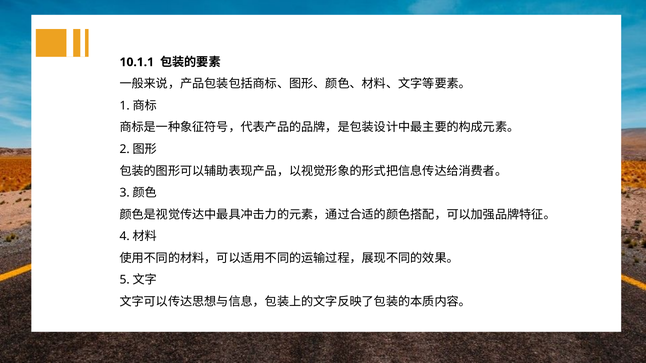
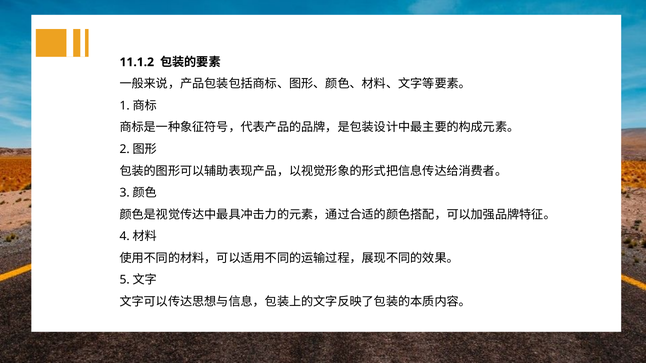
10.1.1: 10.1.1 -> 11.1.2 (137, 62)
